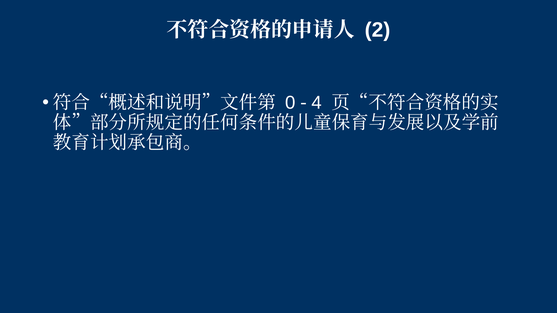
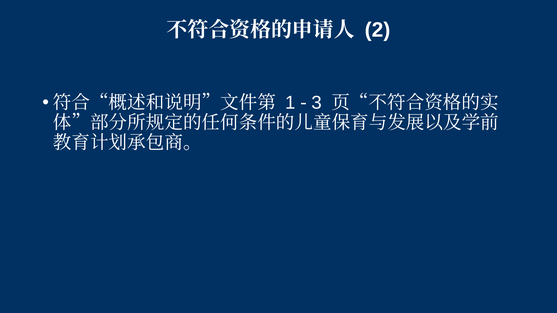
0: 0 -> 1 (290, 103)
4: 4 -> 3 (317, 103)
